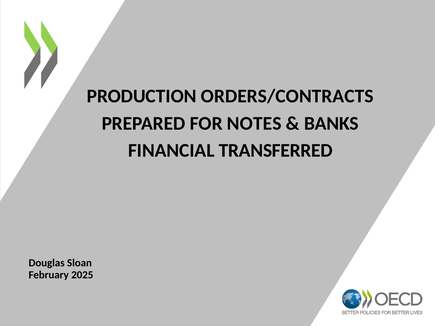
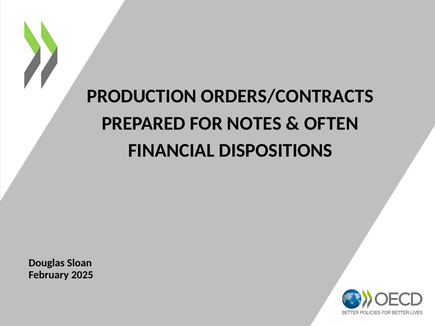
BANKS: BANKS -> OFTEN (331, 123)
TRANSFERRED: TRANSFERRED -> DISPOSITIONS (276, 151)
